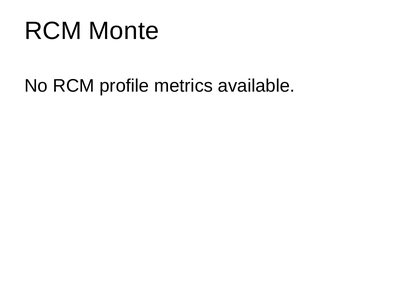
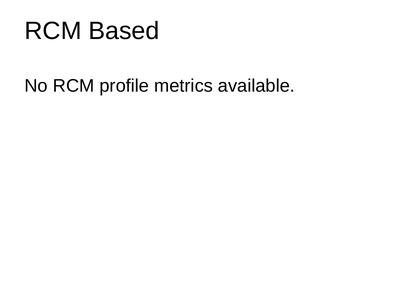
Monte: Monte -> Based (124, 31)
